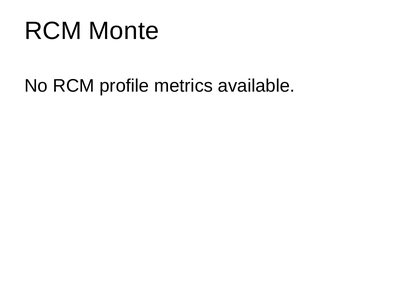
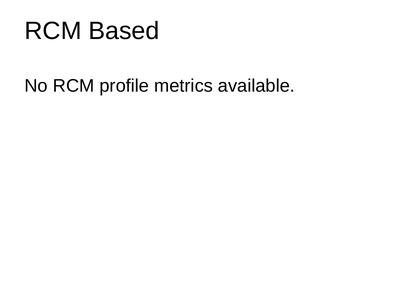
Monte: Monte -> Based (124, 31)
